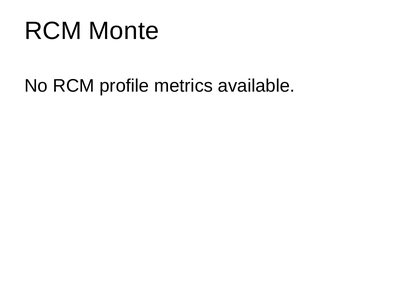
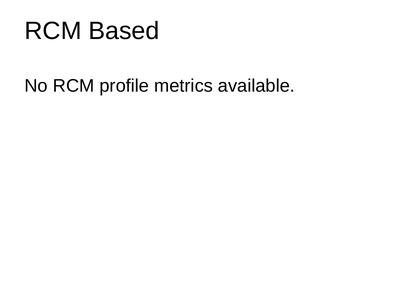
Monte: Monte -> Based (124, 31)
